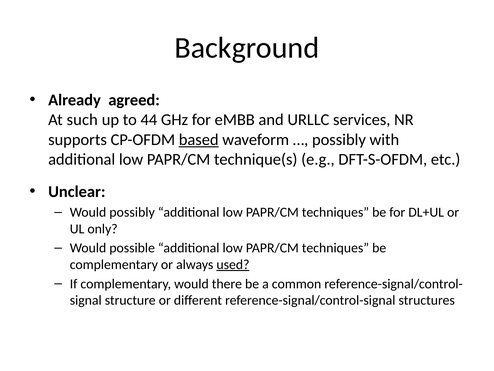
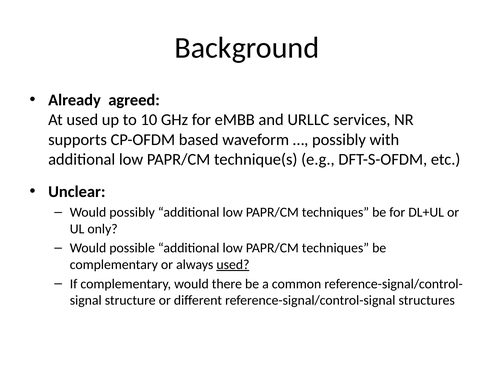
At such: such -> used (82, 120)
44: 44 -> 10 (149, 120)
based underline: present -> none (199, 139)
